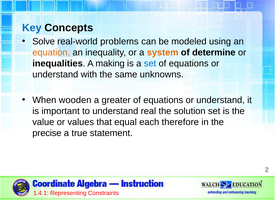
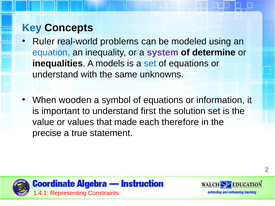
Solve: Solve -> Ruler (44, 41)
equation colour: orange -> blue (51, 52)
system colour: orange -> purple (163, 52)
making: making -> models (110, 63)
greater: greater -> symbol (116, 100)
understand: understand -> information (221, 100)
real: real -> first (148, 111)
equal: equal -> made (126, 122)
